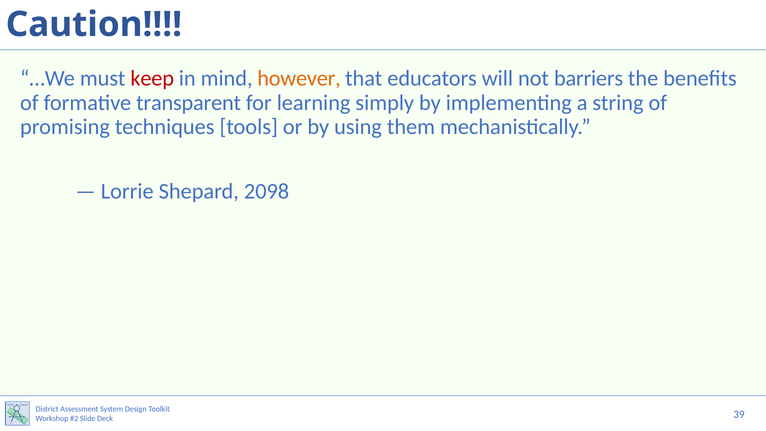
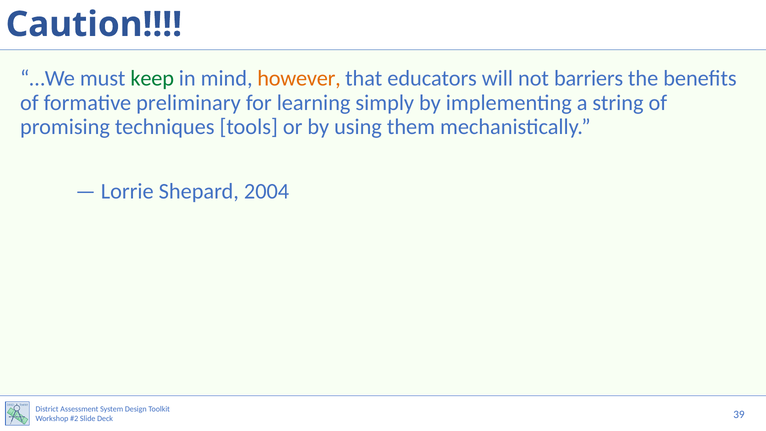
keep colour: red -> green (152, 79)
transparent: transparent -> preliminary (188, 103)
2098: 2098 -> 2004 (267, 191)
